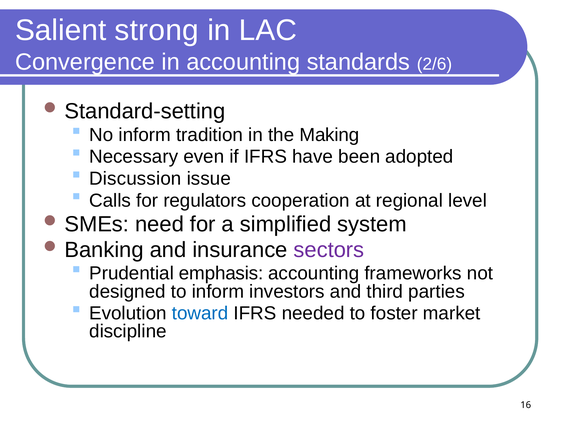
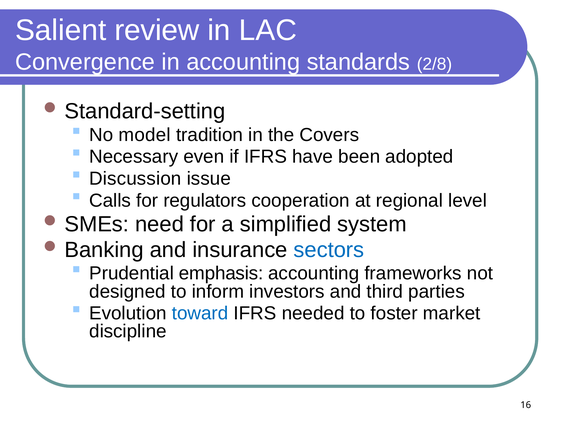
strong: strong -> review (157, 30)
2/6: 2/6 -> 2/8 (434, 64)
No inform: inform -> model (145, 135)
Making: Making -> Covers (329, 135)
sectors colour: purple -> blue (329, 250)
